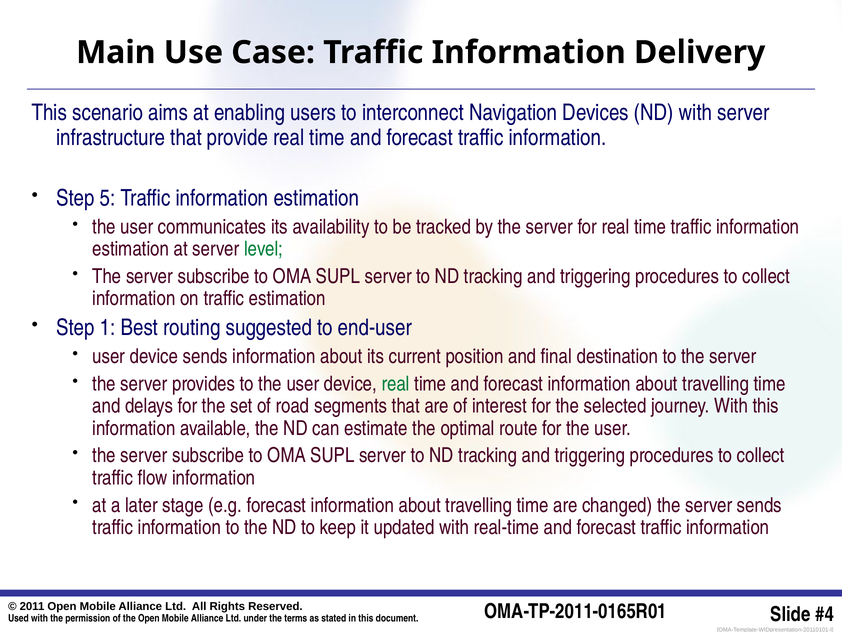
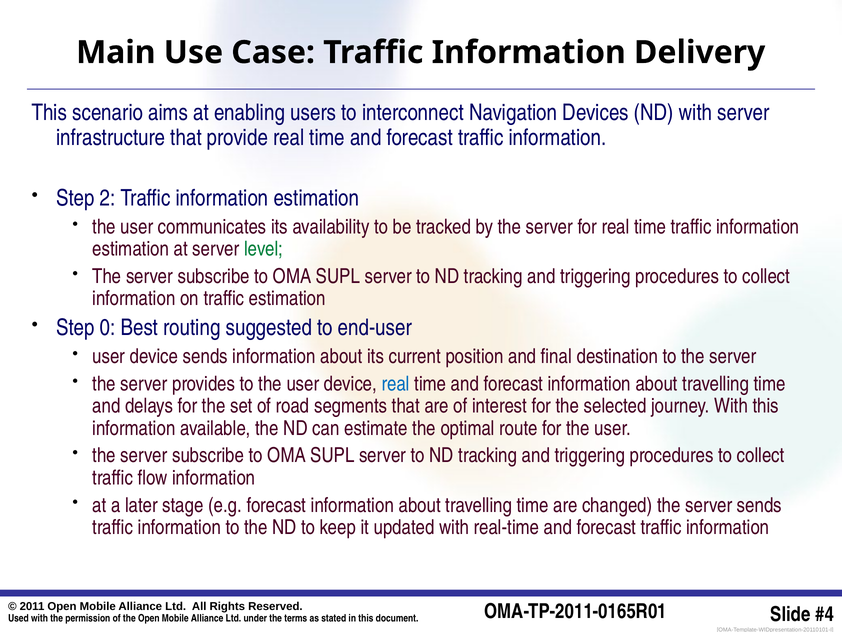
5: 5 -> 2 (108, 198)
1: 1 -> 0 (108, 328)
real colour: green -> blue (396, 384)
